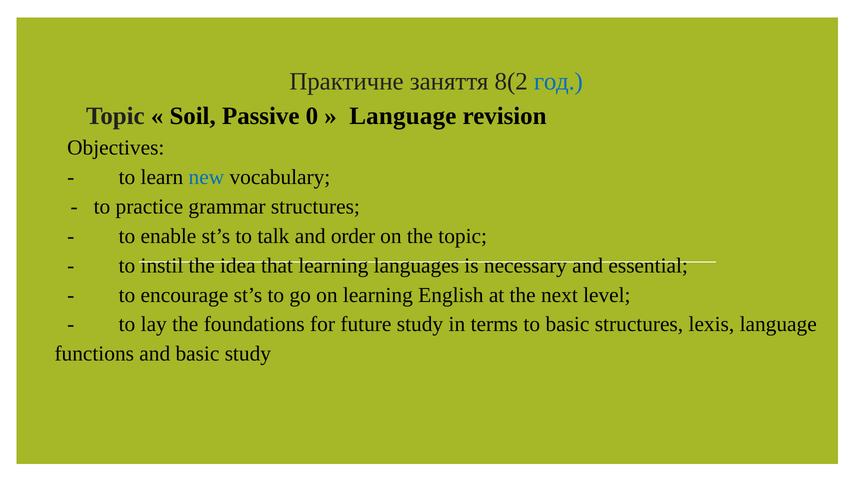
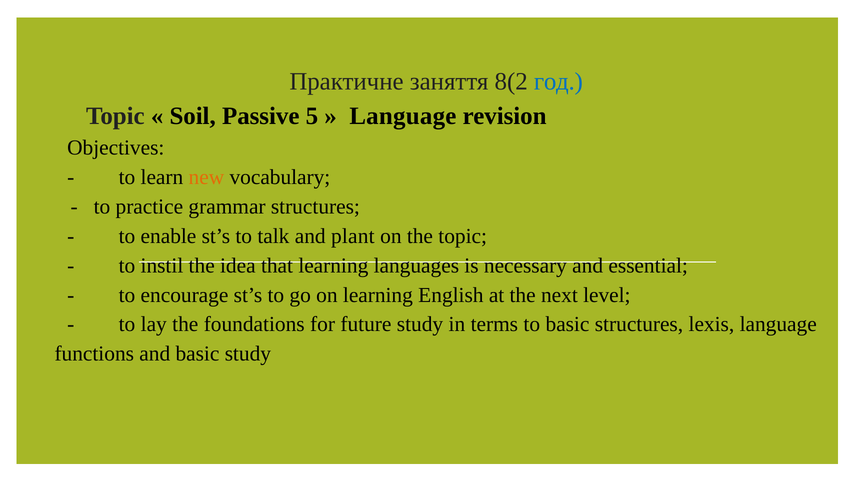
0: 0 -> 5 (312, 116)
new colour: blue -> orange (206, 177)
order: order -> plant (353, 236)
